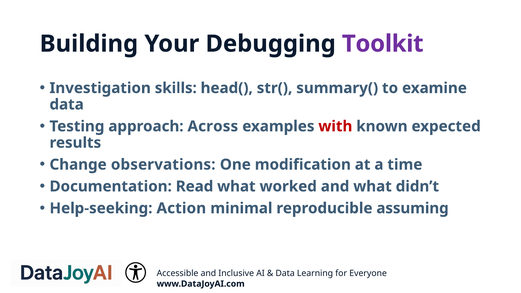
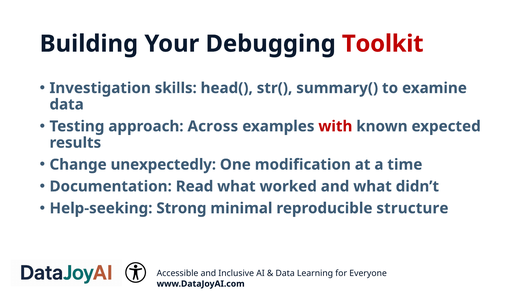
Toolkit colour: purple -> red (383, 44)
observations: observations -> unexpectedly (163, 165)
Action: Action -> Strong (181, 208)
assuming: assuming -> structure (412, 208)
